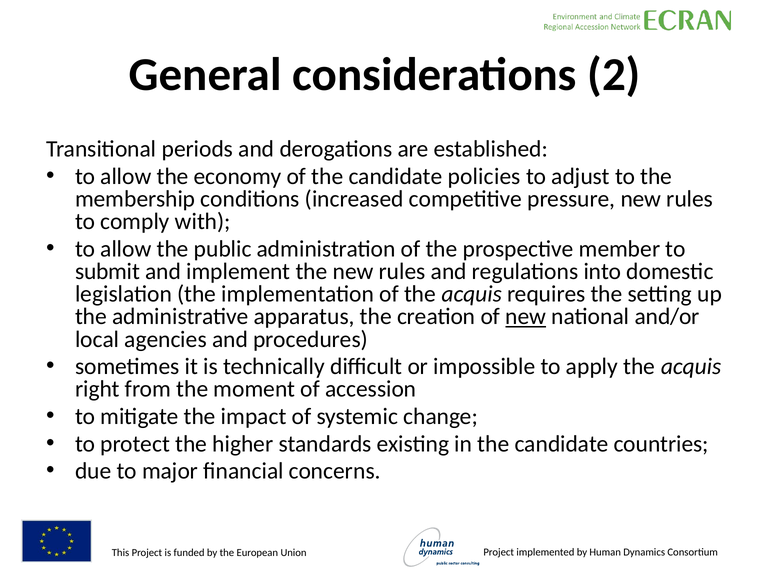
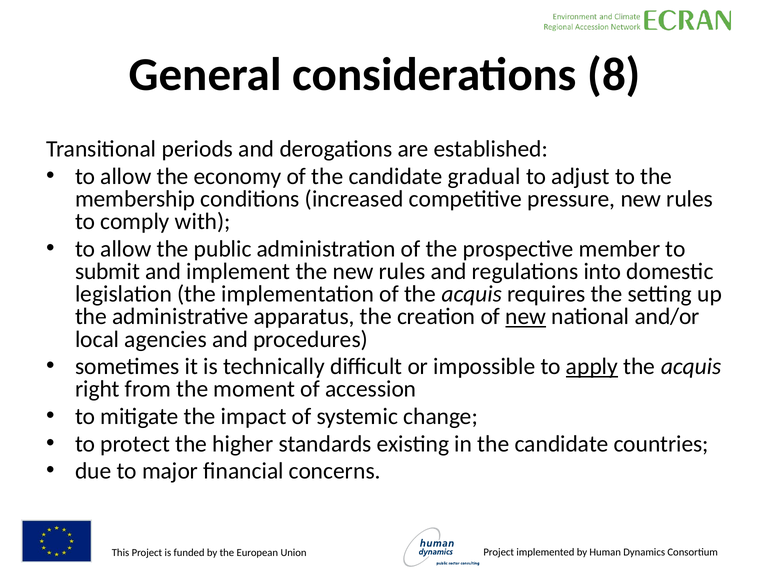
2: 2 -> 8 (614, 75)
policies: policies -> gradual (484, 176)
apply underline: none -> present (592, 366)
